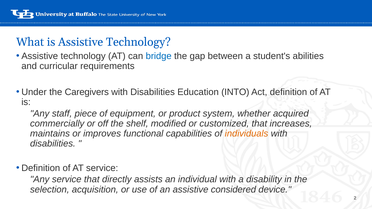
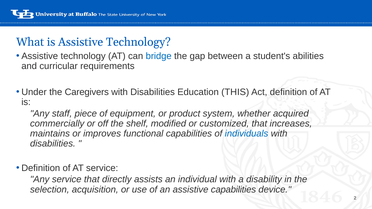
INTO: INTO -> THIS (235, 92)
individuals colour: orange -> blue (247, 134)
assistive considered: considered -> capabilities (233, 190)
